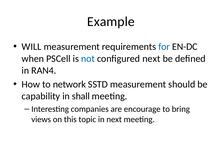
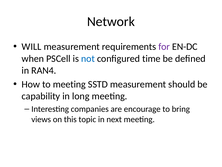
Example: Example -> Network (111, 21)
for colour: blue -> purple (164, 47)
configured next: next -> time (151, 58)
to network: network -> meeting (69, 84)
shall: shall -> long (81, 96)
